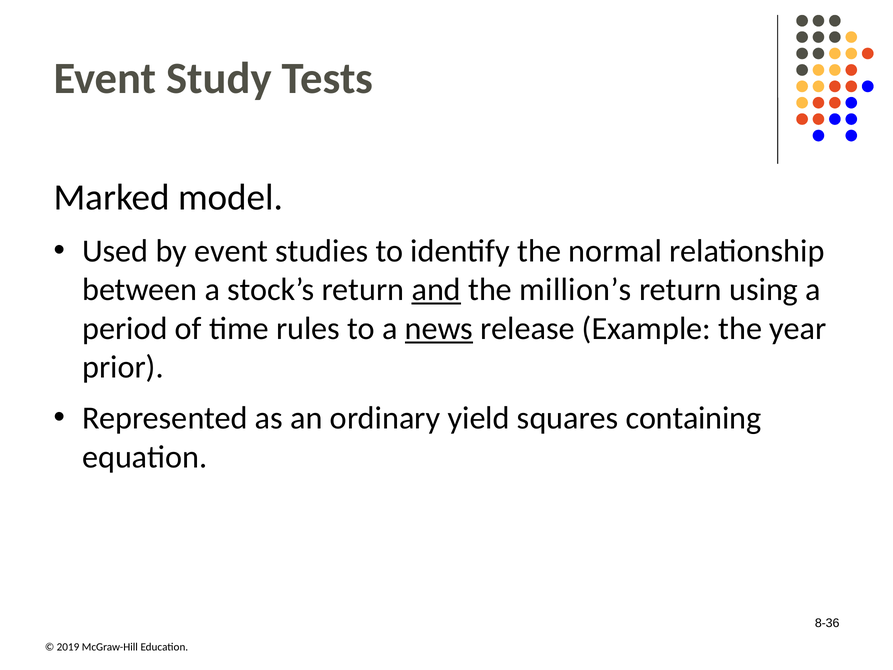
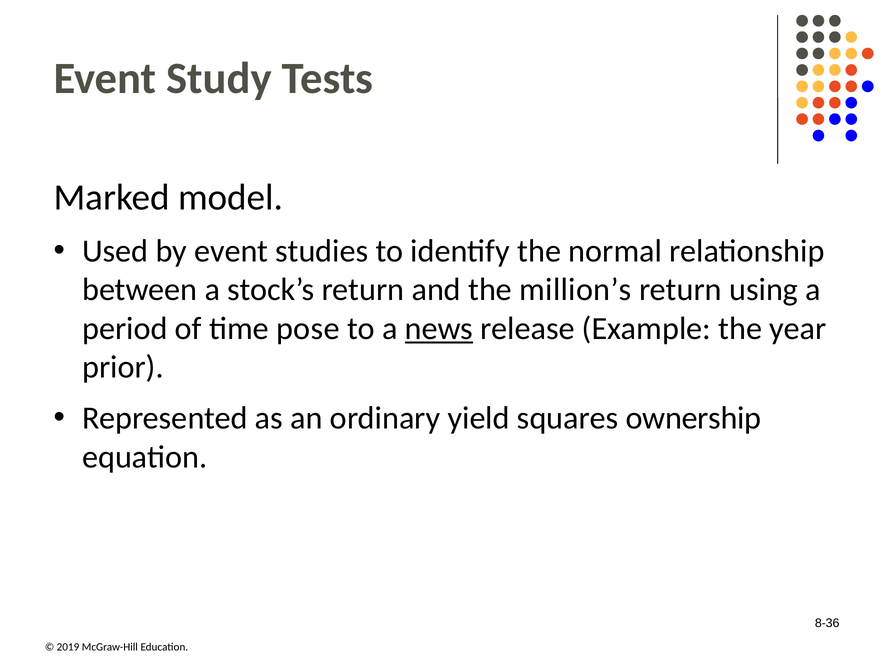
and underline: present -> none (436, 290)
rules: rules -> pose (308, 328)
containing: containing -> ownership (693, 418)
